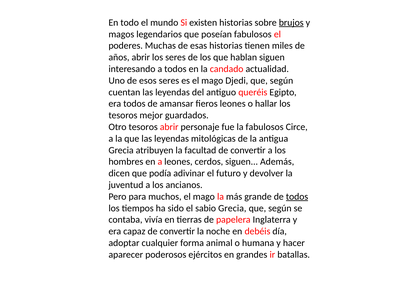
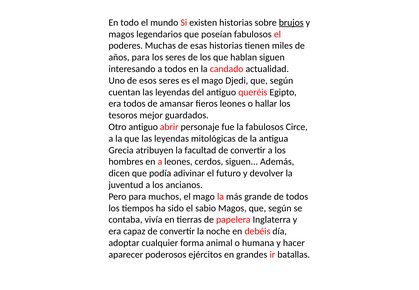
años abrir: abrir -> para (141, 57)
Otro tesoros: tesoros -> antiguo (143, 127)
todos underline: present -> none (297, 197)
sabio Grecia: Grecia -> Magos (232, 208)
